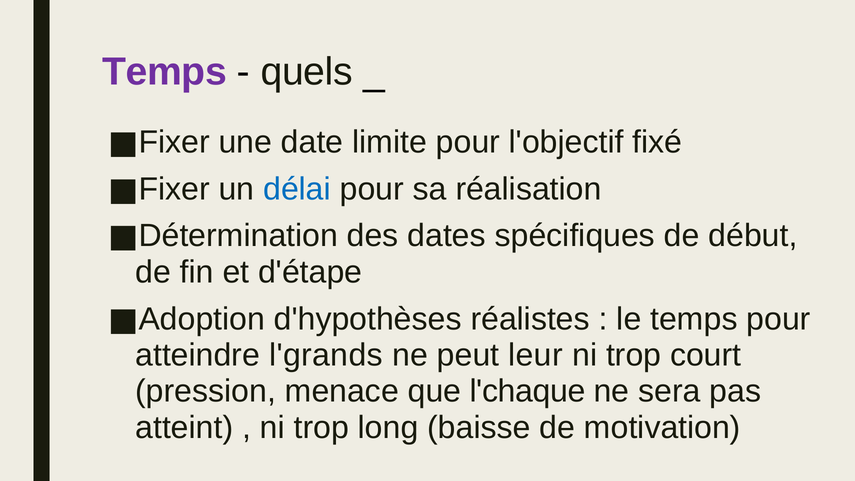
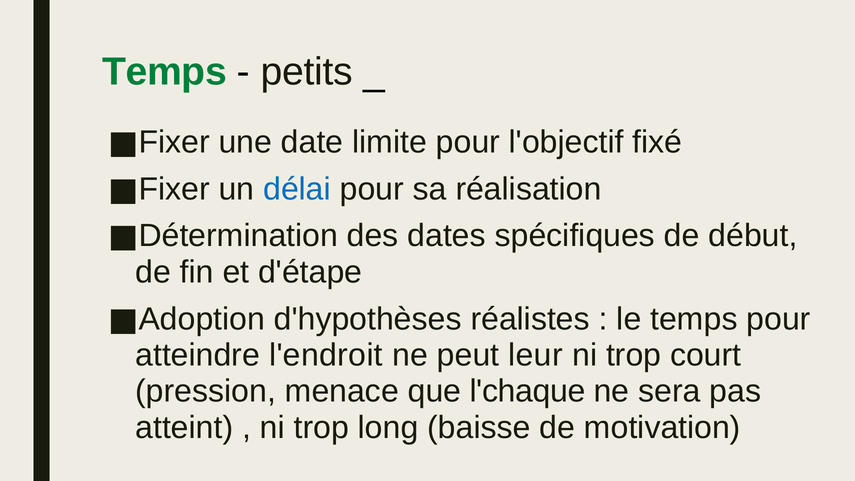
Temps colour: purple -> green (164, 72)
quels: quels -> petits (307, 72)
l'grands: l'grands -> l'endroit (326, 355)
